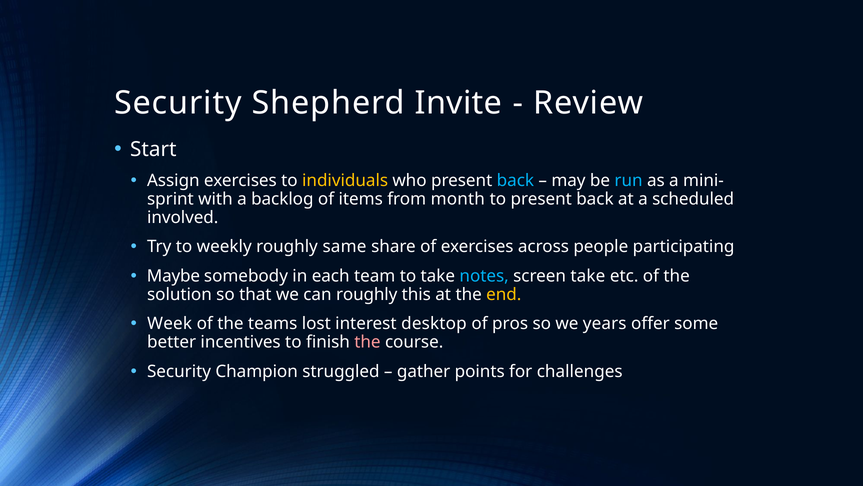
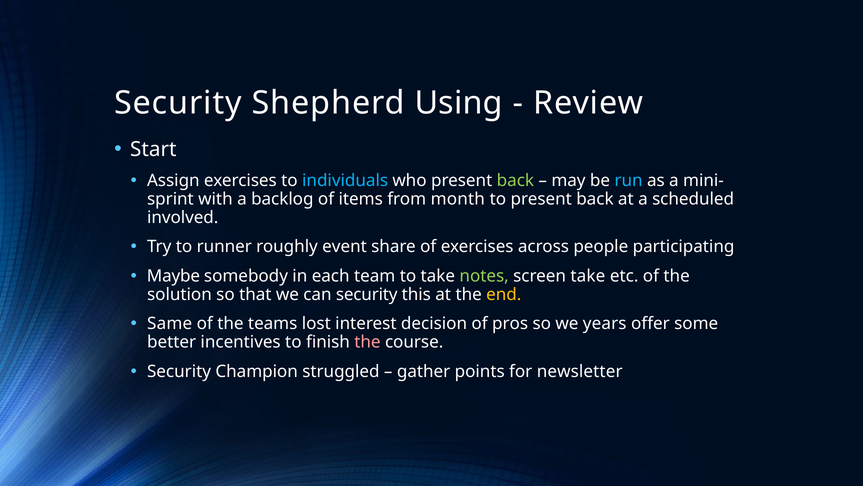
Invite: Invite -> Using (459, 103)
individuals colour: yellow -> light blue (345, 180)
back colour: light blue -> light green (515, 180)
weekly: weekly -> runner (224, 246)
same: same -> event (345, 246)
notes colour: light blue -> light green (484, 276)
can roughly: roughly -> security (367, 294)
Week: Week -> Same (170, 323)
desktop: desktop -> decision (434, 323)
challenges: challenges -> newsletter (580, 371)
